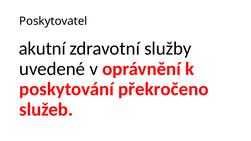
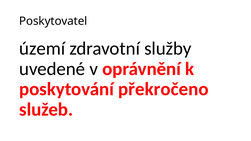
akutní: akutní -> území (42, 49)
